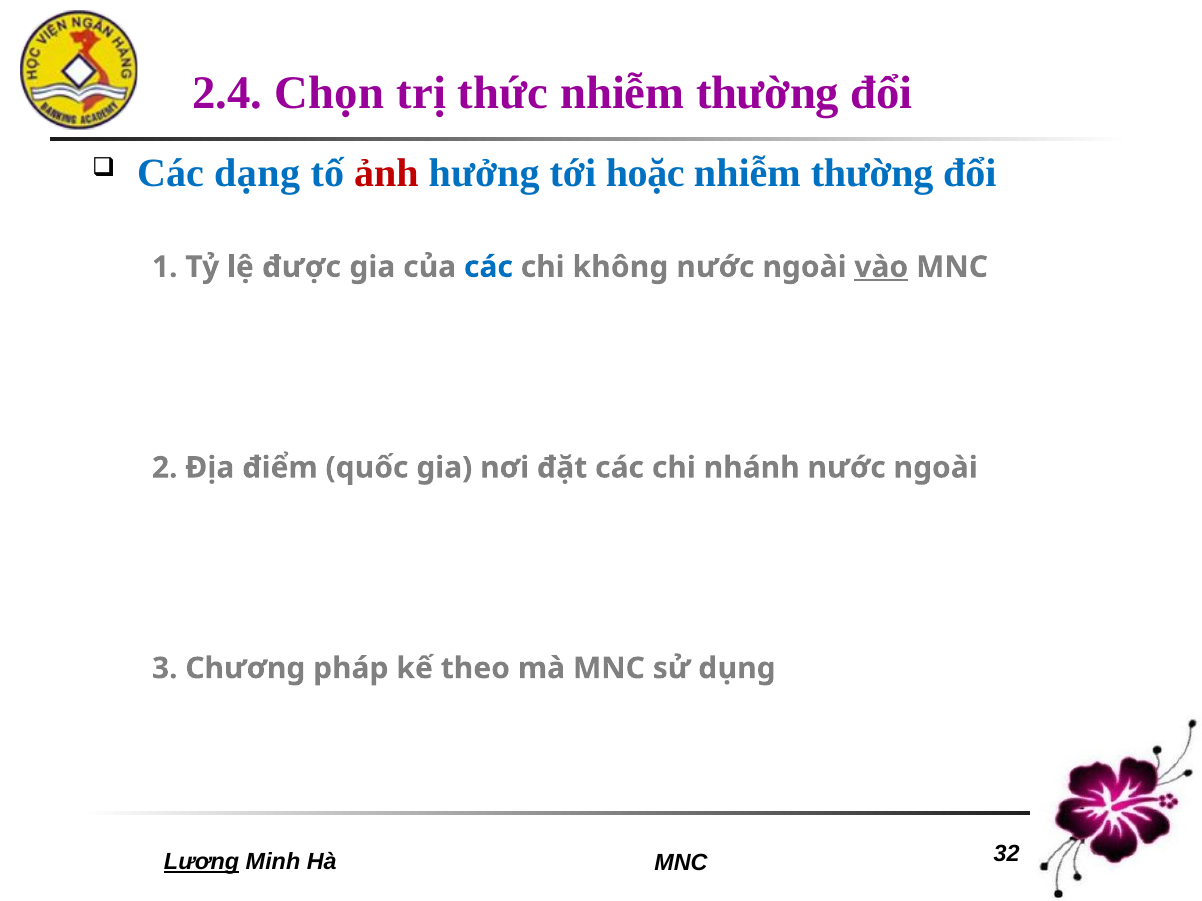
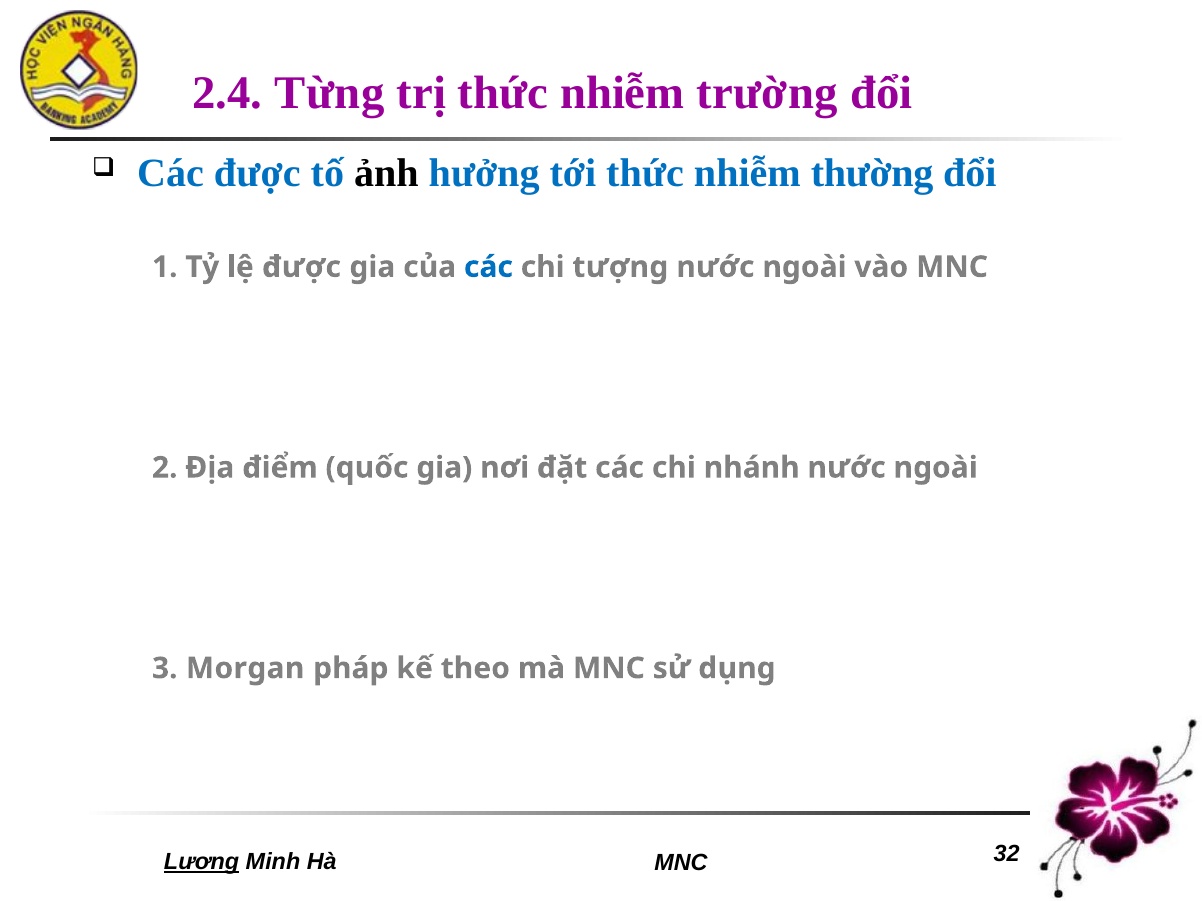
Chọn: Chọn -> Từng (329, 93)
thường: thường -> trường (767, 93)
Các dạng: dạng -> được (257, 173)
ảnh colour: red -> black (386, 173)
tới hoặc: hoặc -> thức (645, 173)
không: không -> tượng (620, 267)
vào underline: present -> none (881, 267)
Chương: Chương -> Morgan (245, 669)
